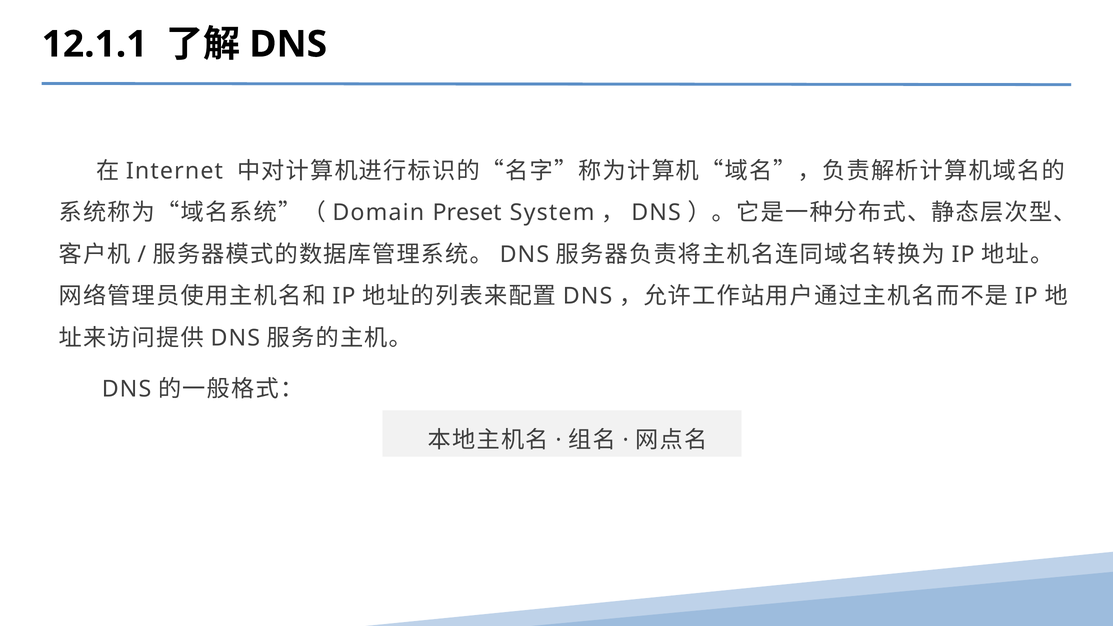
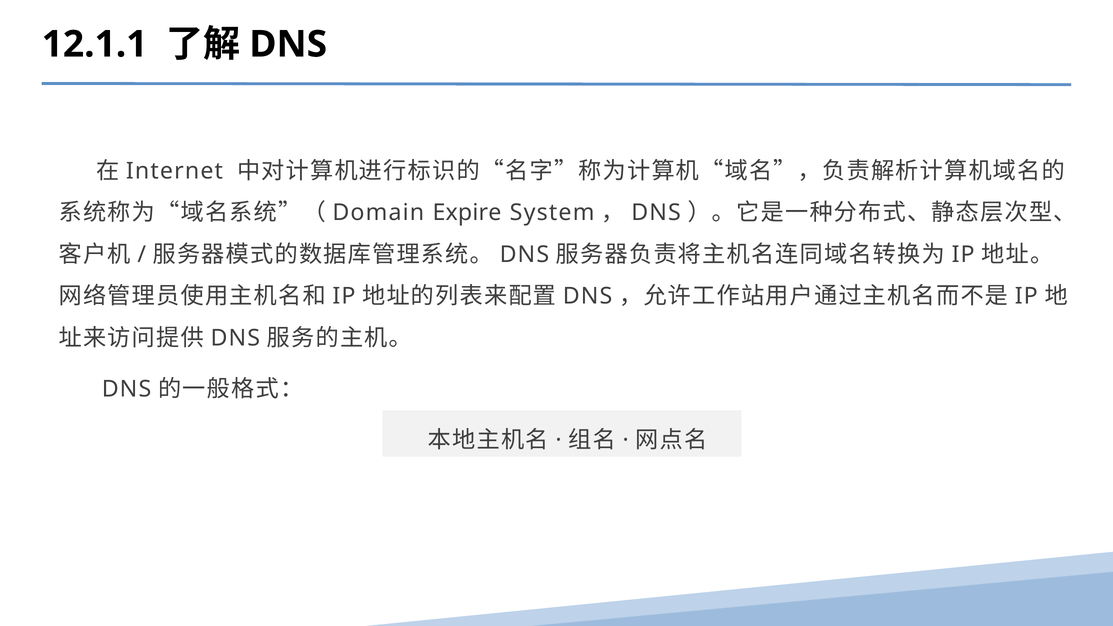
Preset: Preset -> Expire (467, 213)
